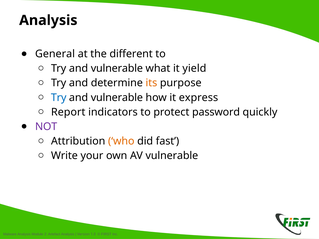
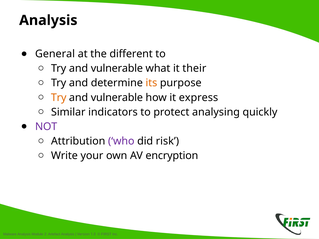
yield: yield -> their (194, 69)
Try colour: blue -> orange (59, 98)
Report: Report -> Similar (68, 112)
password: password -> analysing (216, 112)
who colour: orange -> purple (121, 141)
fast: fast -> risk (167, 141)
AV vulnerable: vulnerable -> encryption (172, 156)
